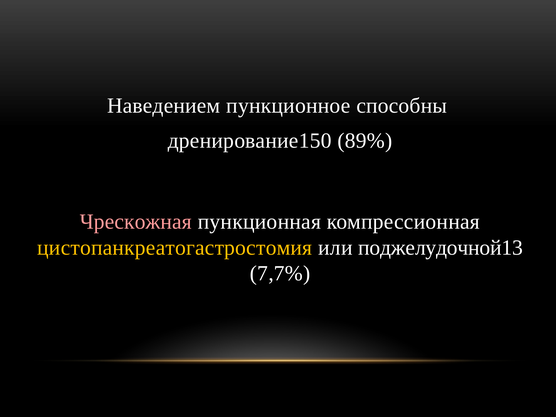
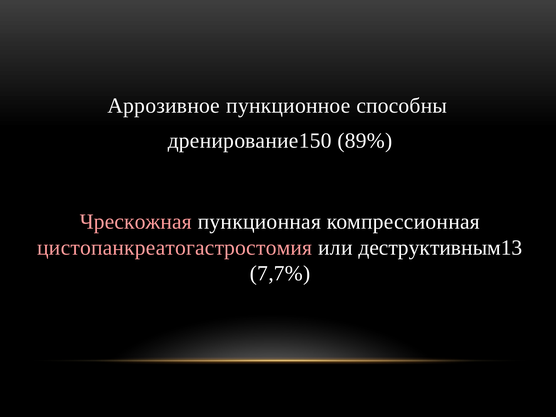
Наведением: Наведением -> Аррозивное (164, 106)
цистопанкреатогастростомия colour: yellow -> pink (175, 248)
поджелудочной13: поджелудочной13 -> деструктивным13 (440, 248)
